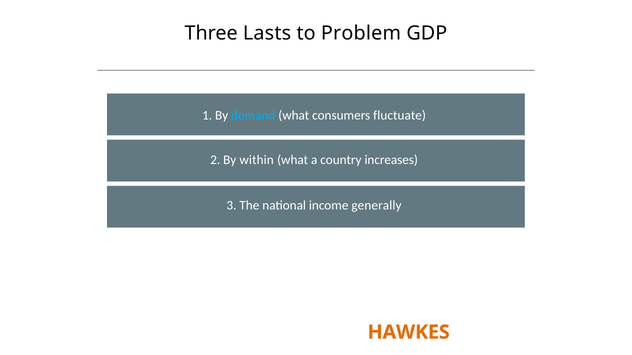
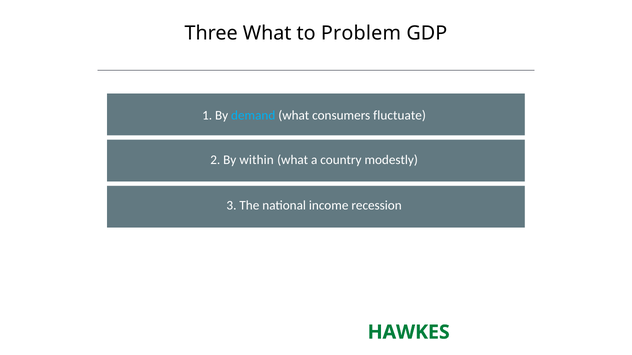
Three Lasts: Lasts -> What (267, 33)
increases: increases -> modestly (391, 160)
generally: generally -> recession (377, 206)
HAWKES colour: orange -> green (409, 333)
